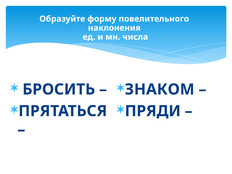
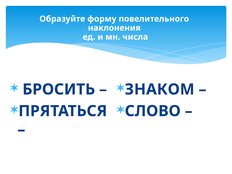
ПРЯДИ: ПРЯДИ -> СЛОВО (153, 111)
